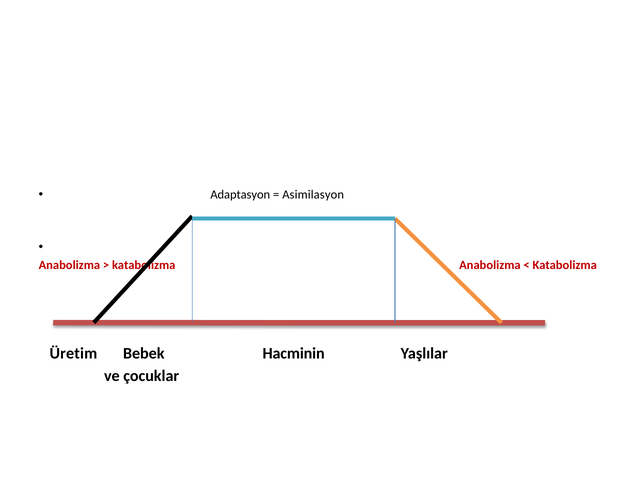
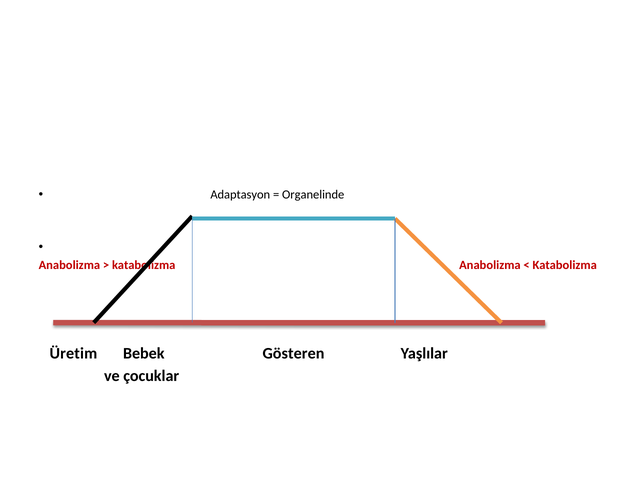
Asimilasyon: Asimilasyon -> Organelinde (313, 195)
Hacminin: Hacminin -> Gösteren (293, 353)
